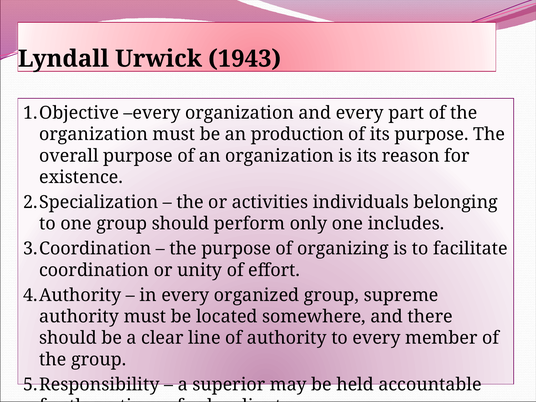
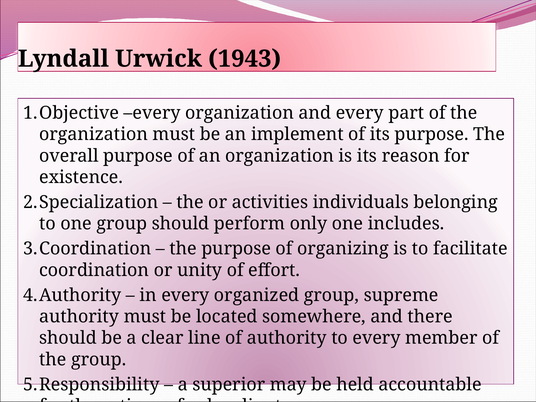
production: production -> implement (297, 134)
